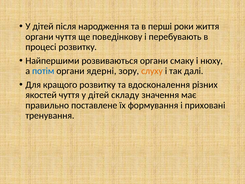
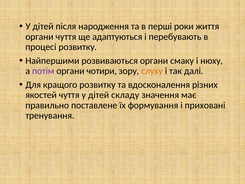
поведінкову: поведінкову -> адаптуються (117, 37)
потім colour: blue -> purple (43, 71)
ядерні: ядерні -> чотири (102, 71)
